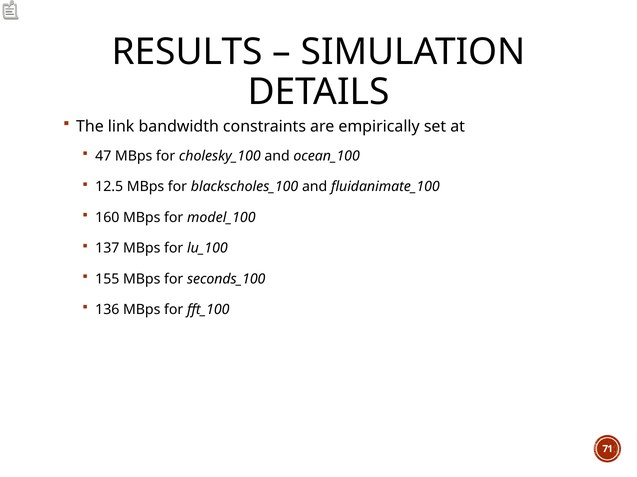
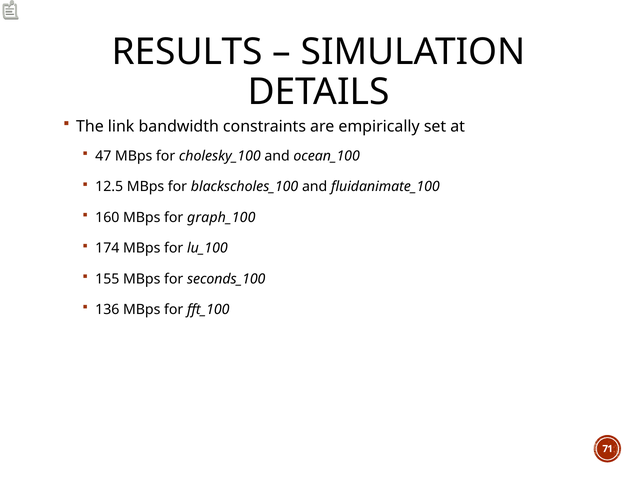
model_100: model_100 -> graph_100 (221, 218)
137: 137 -> 174 (107, 249)
